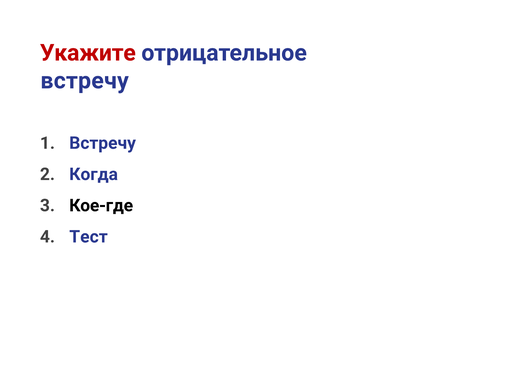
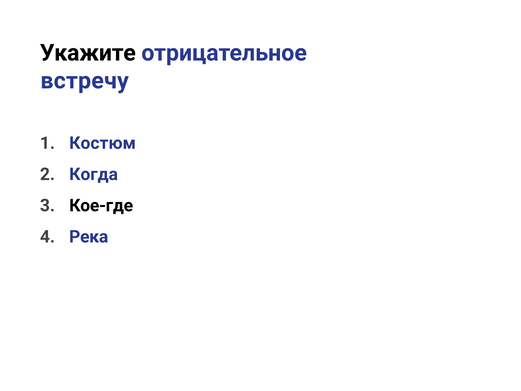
Укажите colour: red -> black (88, 53)
Встречу: Встречу -> Костюм (103, 143)
Тест: Тест -> Река (89, 237)
